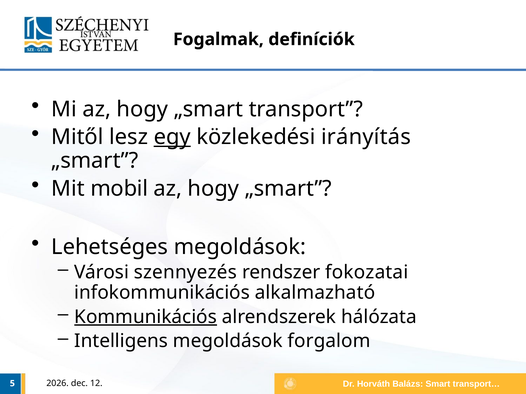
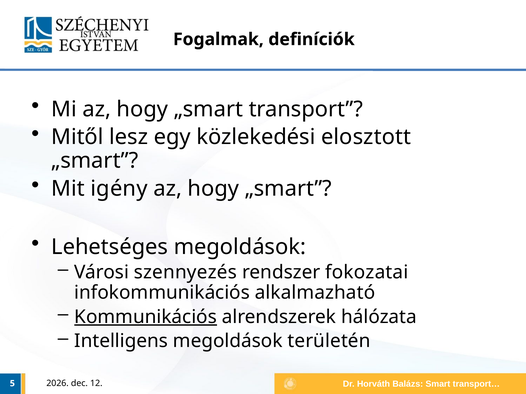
egy underline: present -> none (172, 137)
irányítás: irányítás -> elosztott (366, 137)
mobil: mobil -> igény (119, 189)
forgalom: forgalom -> területén (329, 341)
